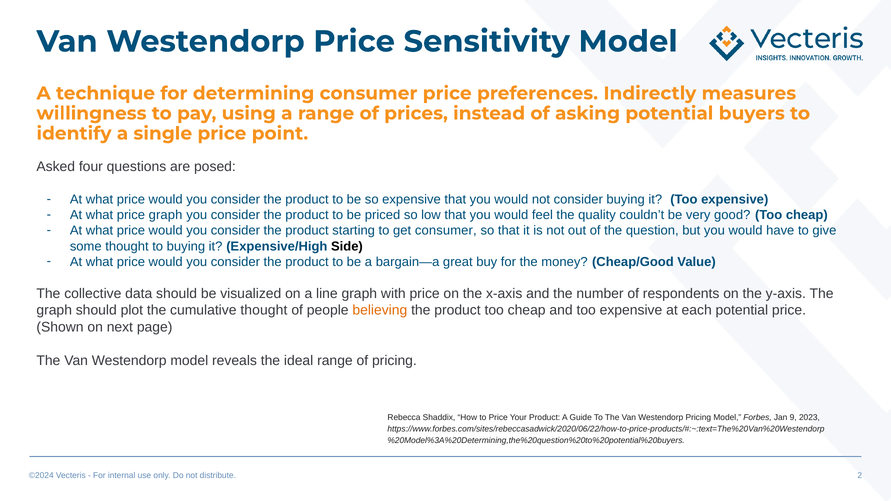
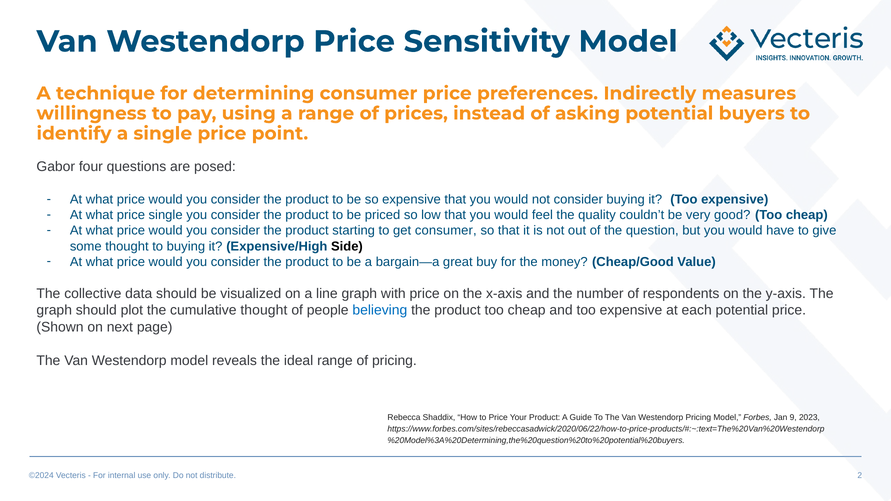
Asked: Asked -> Gabor (56, 167)
price graph: graph -> single (166, 215)
believing colour: orange -> blue (380, 311)
